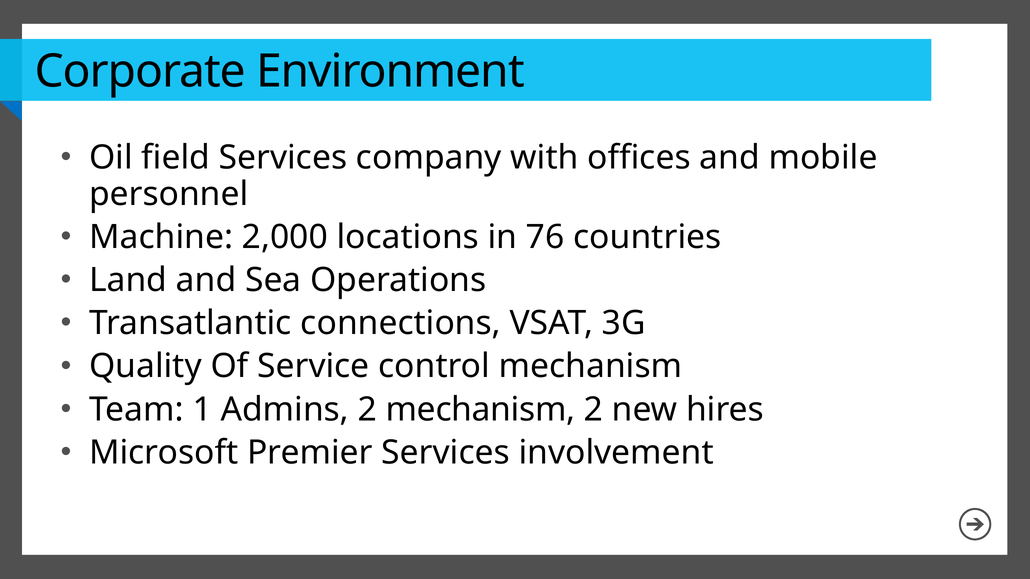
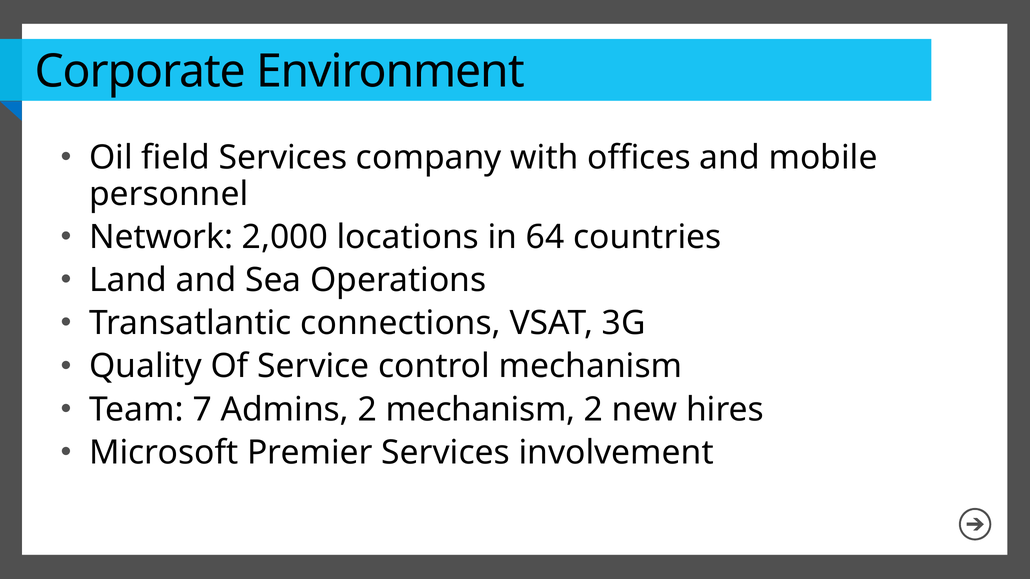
Machine: Machine -> Network (161, 237)
76: 76 -> 64 (545, 237)
1: 1 -> 7 (202, 410)
